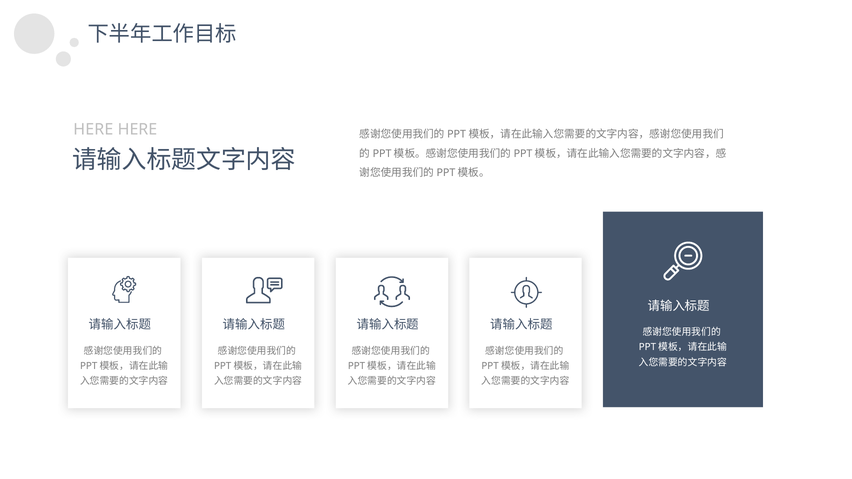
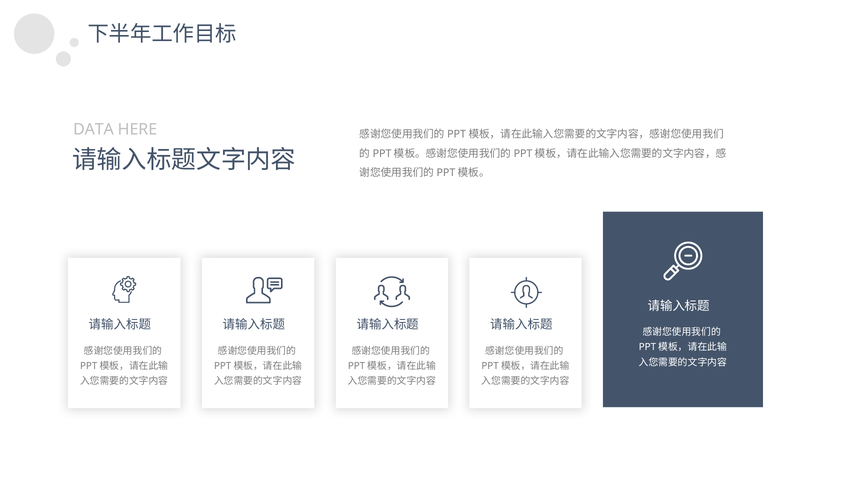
HERE: HERE -> DATA (93, 129)
